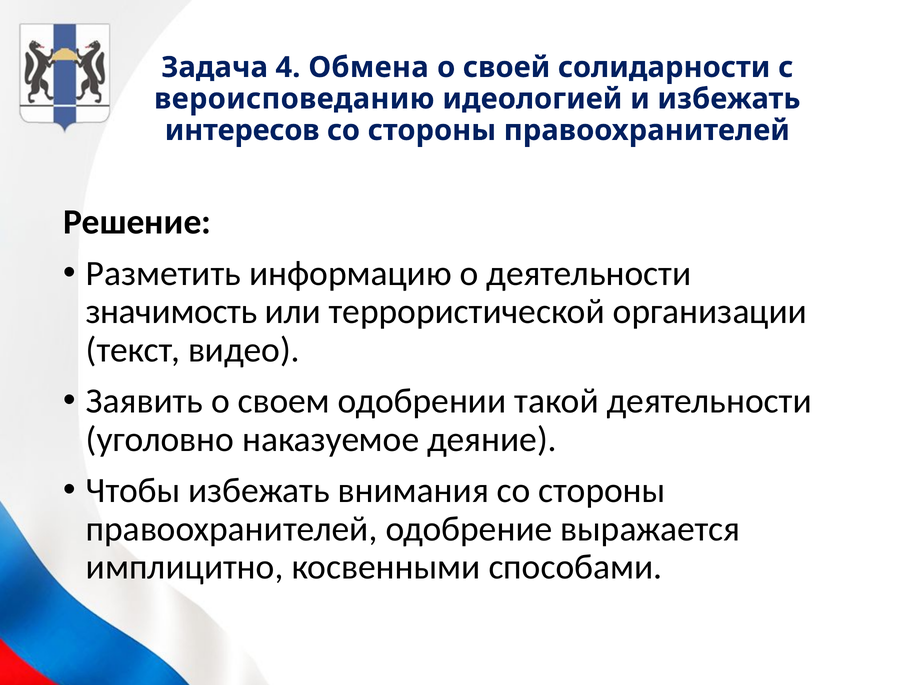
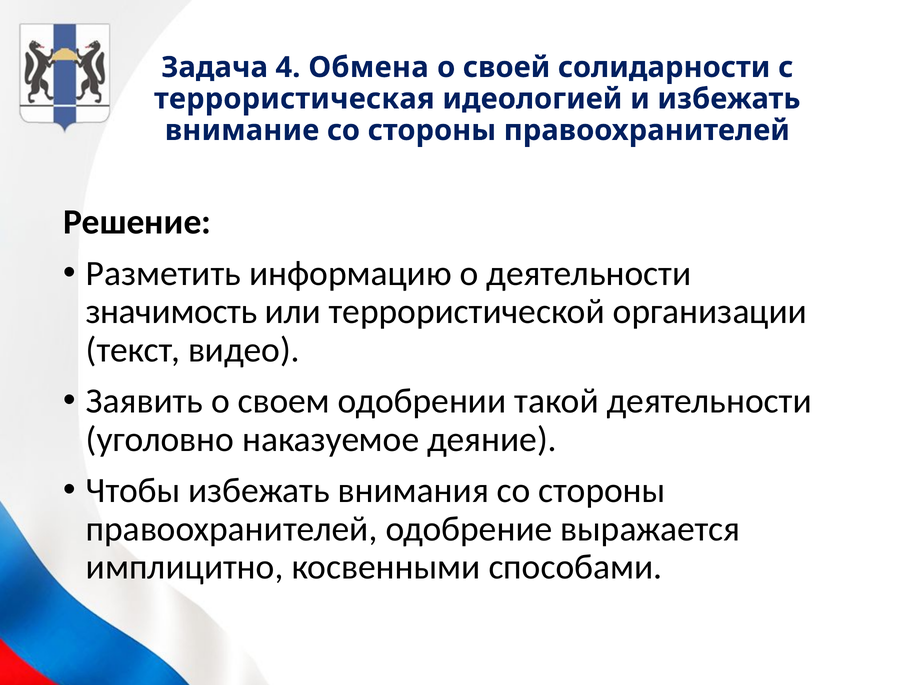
вероисповеданию: вероисповеданию -> террористическая (294, 99)
интересов: интересов -> внимание (242, 130)
